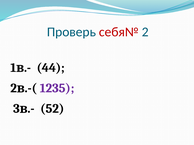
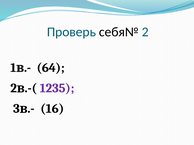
себя№ colour: red -> black (119, 32)
44: 44 -> 64 (51, 68)
52: 52 -> 16 (52, 109)
